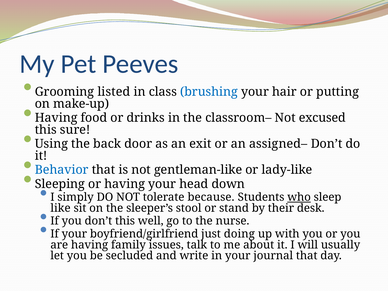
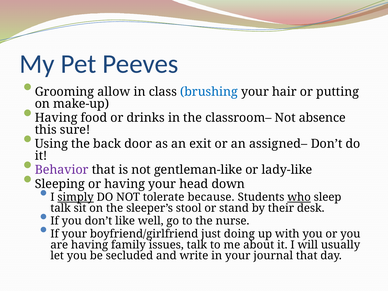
listed: listed -> allow (114, 92)
excused: excused -> absence (322, 118)
Behavior colour: blue -> purple (62, 170)
simply underline: none -> present (76, 197)
like: like -> talk (61, 208)
don’t this: this -> like (125, 221)
